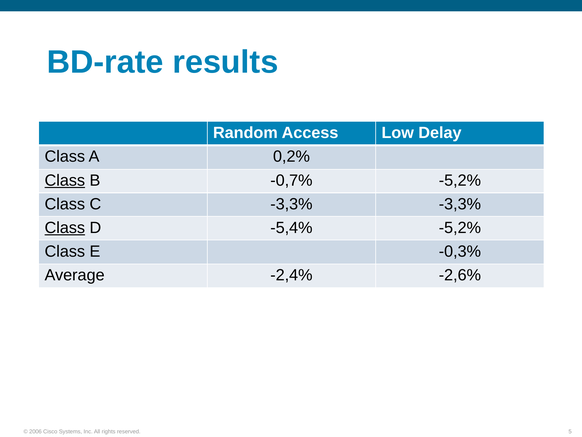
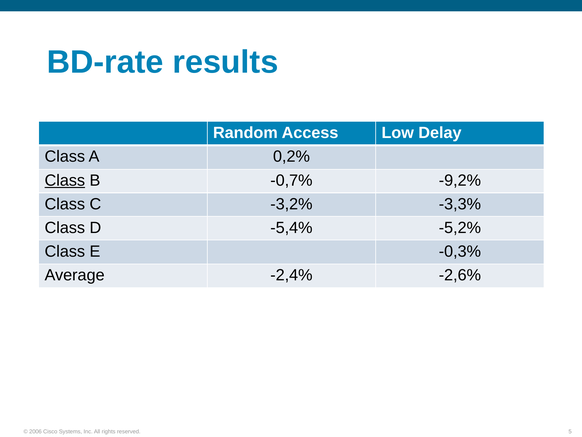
-0,7% -5,2%: -5,2% -> -9,2% (460, 180)
C -3,3%: -3,3% -> -3,2% (291, 204)
Class underline: present -> none (65, 227)
